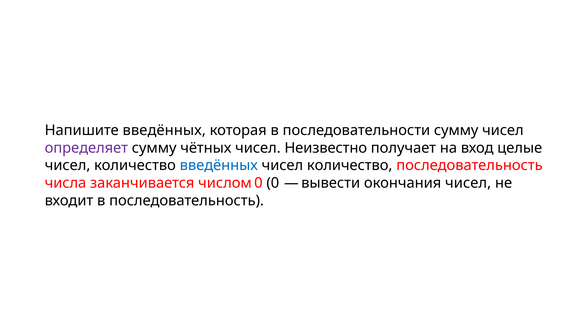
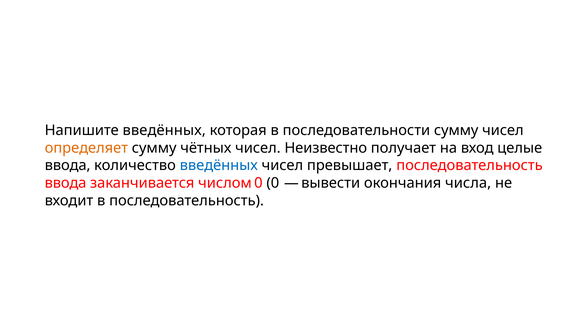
определяет colour: purple -> orange (86, 148)
чисел: чисел -> ввода (68, 166)
количество: количество -> превышает (350, 166)
числа: числа -> ввода (66, 183)
окончания чисел: чисел -> числа (468, 183)
